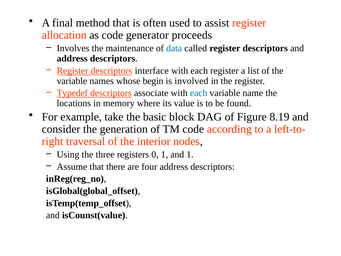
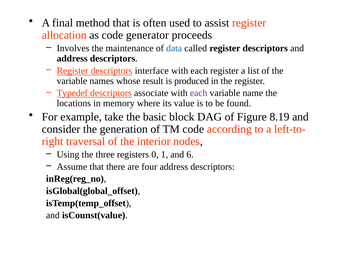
begin: begin -> result (153, 81)
involved: involved -> produced (192, 81)
each colour: blue -> purple (199, 93)
and 1: 1 -> 6 (190, 154)
